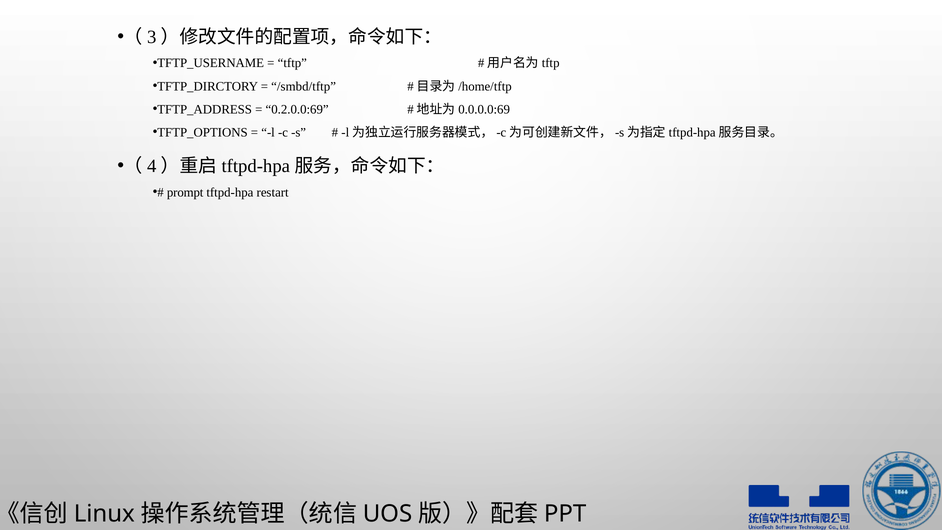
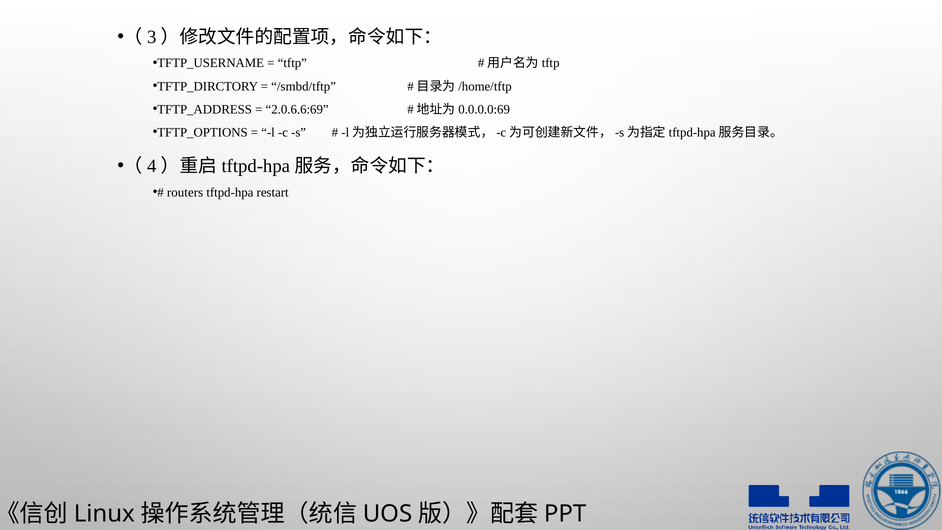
0.2.0.0:69: 0.2.0.0:69 -> 2.0.6.6:69 (297, 109)
prompt: prompt -> routers (185, 192)
